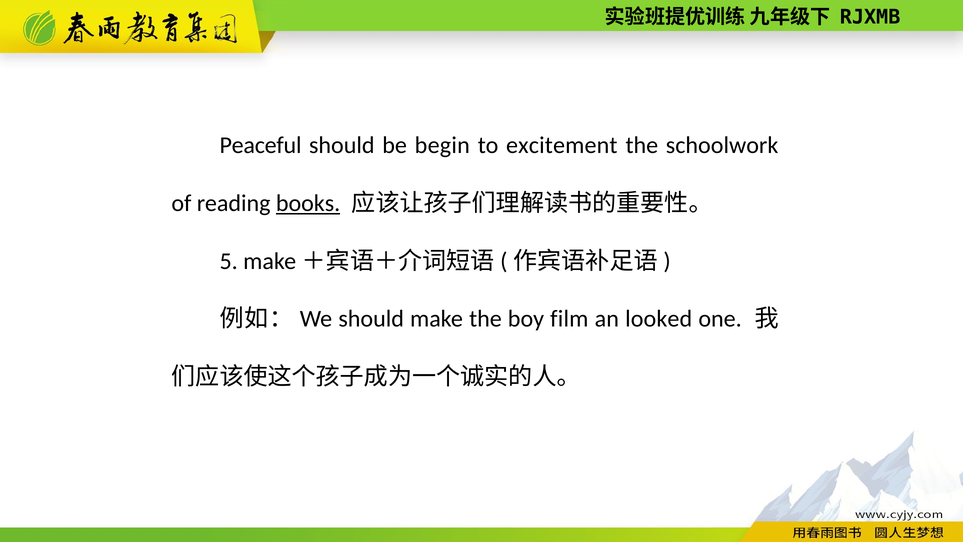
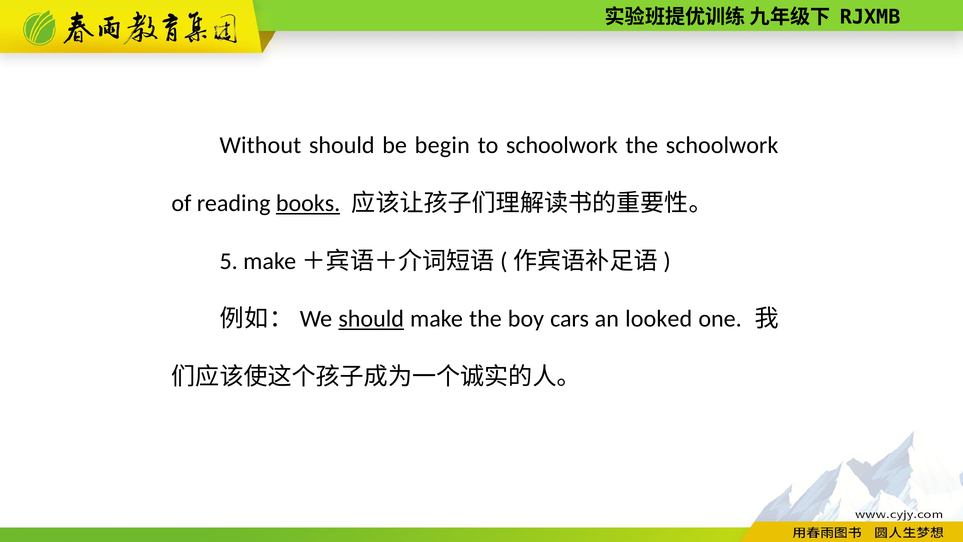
Peaceful: Peaceful -> Without (260, 145)
to excitement: excitement -> schoolwork (562, 145)
should underline: none -> present (371, 319)
film: film -> cars (570, 319)
